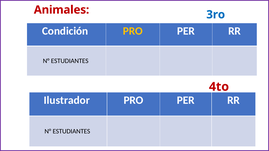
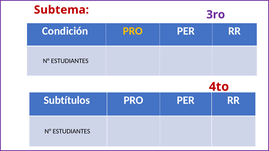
Animales: Animales -> Subtema (61, 10)
3ro colour: blue -> purple (216, 15)
Ilustrador: Ilustrador -> Subtítulos (67, 100)
